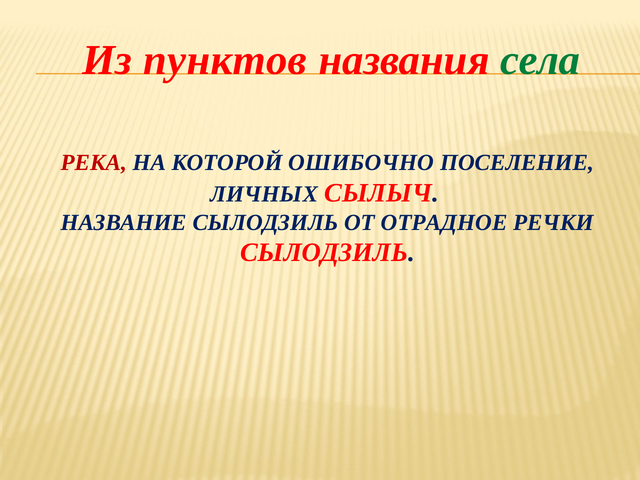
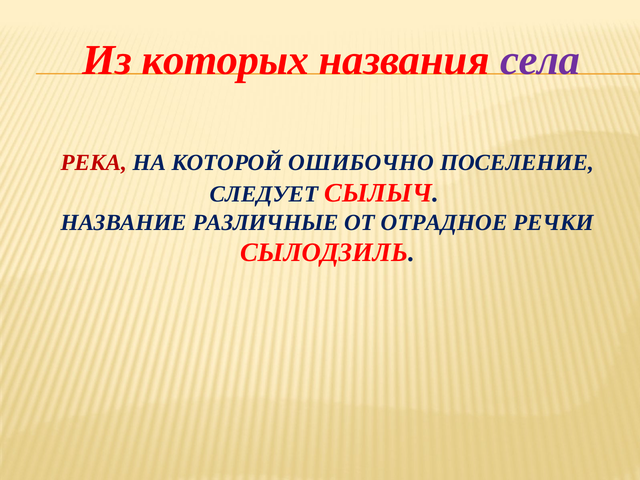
пунктов: пунктов -> которых (225, 60)
села colour: green -> purple (540, 60)
ЛИЧНЫХ: ЛИЧНЫХ -> СЛЕДУЕТ (264, 194)
НАЗВАНИЕ СЫЛОДЗИЛЬ: СЫЛОДЗИЛЬ -> РАЗЛИЧНЫЕ (266, 223)
